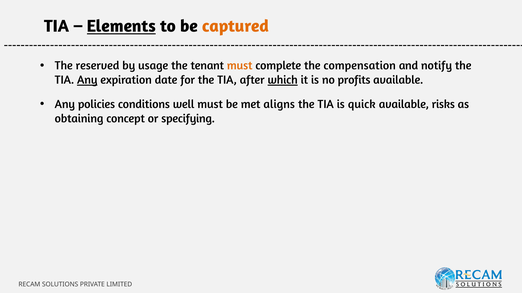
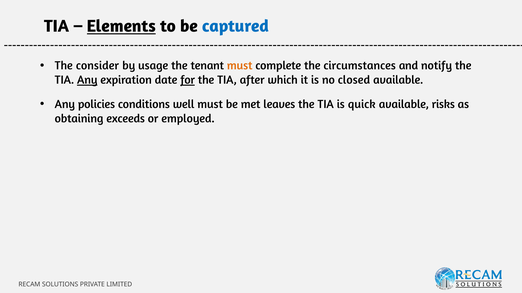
captured colour: orange -> blue (236, 26)
reserved: reserved -> consider (97, 66)
compensation: compensation -> circumstances (360, 66)
for underline: none -> present (188, 80)
which underline: present -> none (283, 80)
profits: profits -> closed (354, 80)
aligns: aligns -> leaves (279, 104)
concept: concept -> exceeds (126, 119)
specifying: specifying -> employed (188, 119)
